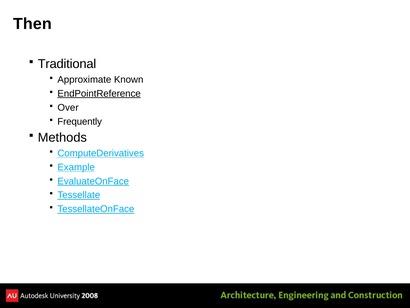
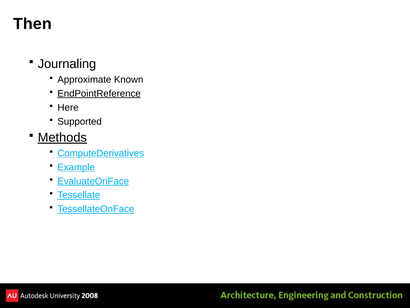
Traditional: Traditional -> Journaling (67, 64)
Over: Over -> Here (68, 107)
Frequently: Frequently -> Supported (80, 121)
Methods underline: none -> present (62, 137)
